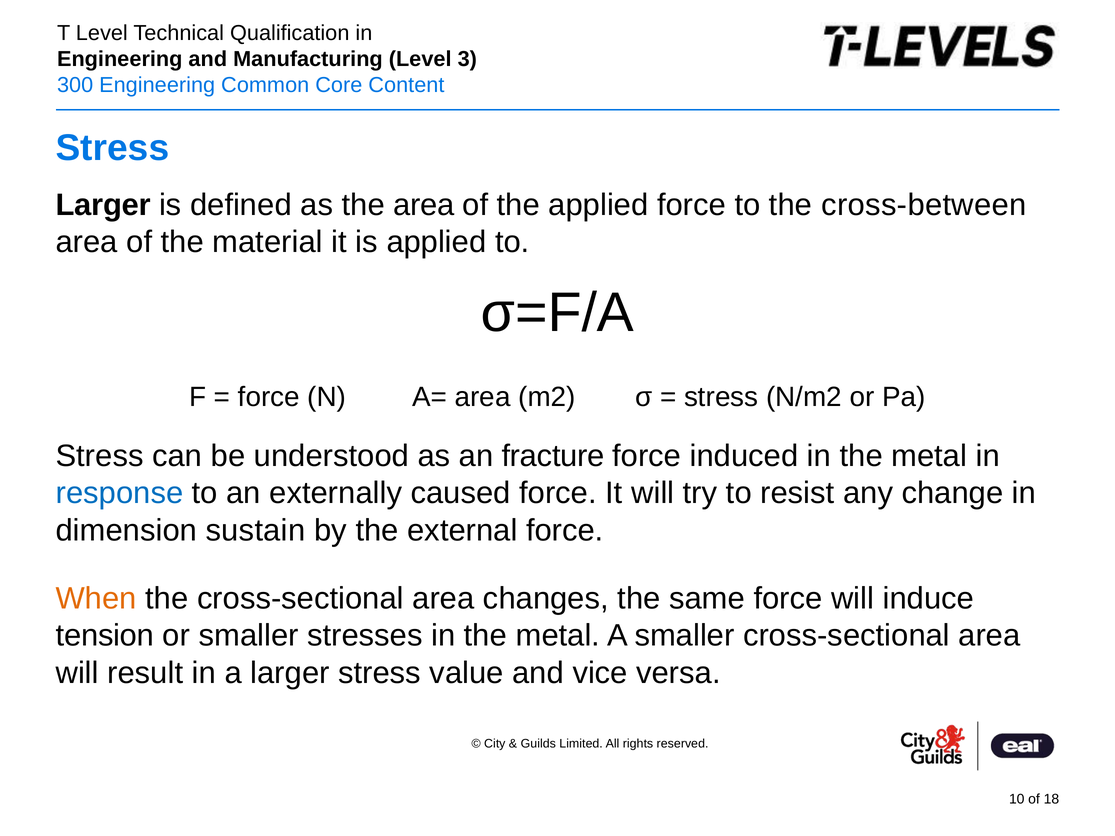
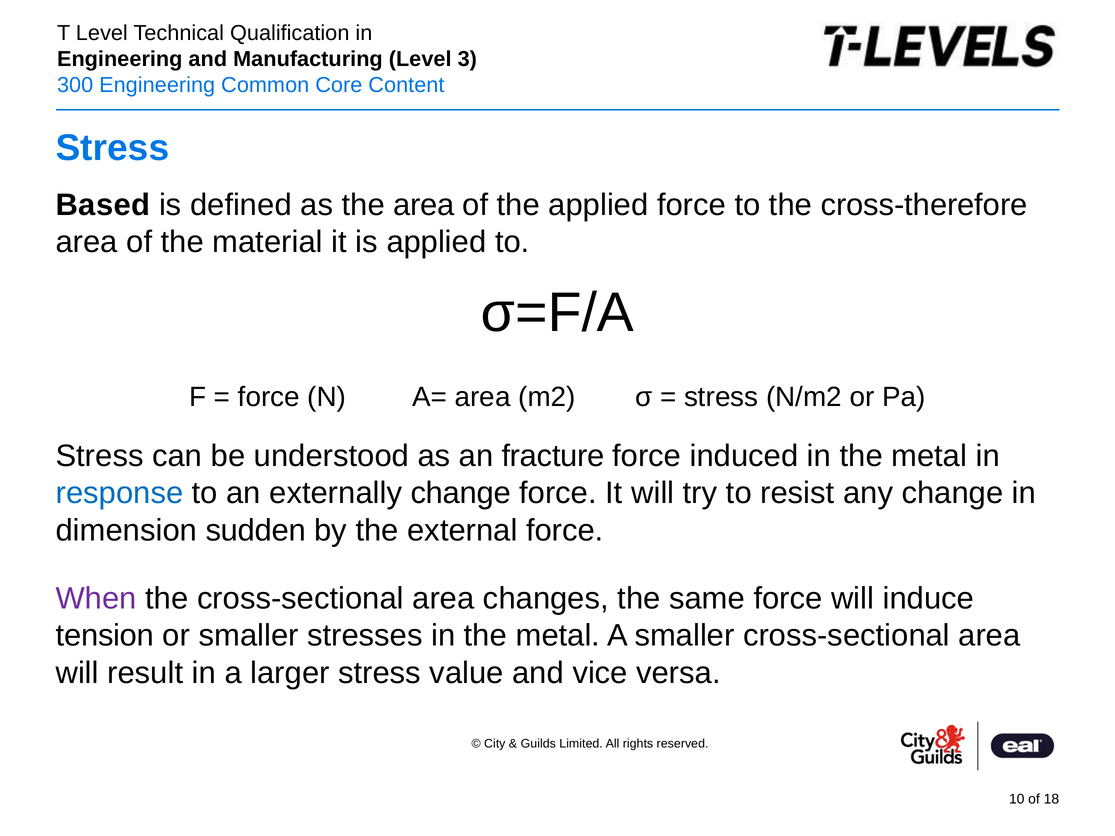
Larger: Larger -> Based (103, 205)
cross-between: cross-between -> cross-therefore (924, 205)
externally caused: caused -> change (461, 493)
sustain: sustain -> sudden (256, 530)
When colour: orange -> purple (96, 599)
